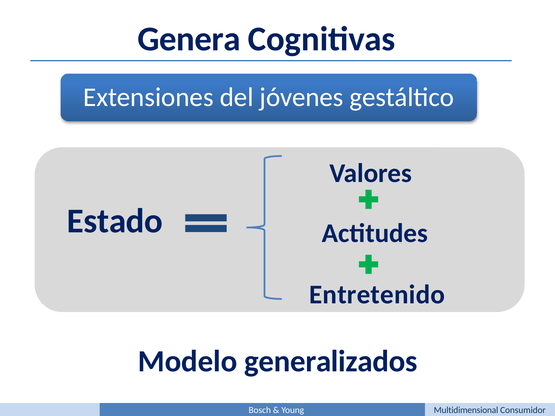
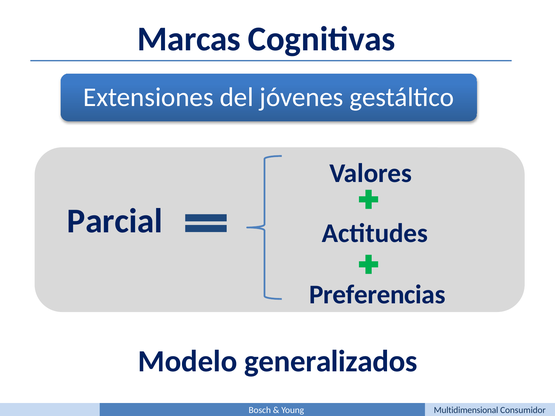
Genera: Genera -> Marcas (189, 39)
Estado: Estado -> Parcial (115, 221)
Entretenido: Entretenido -> Preferencias (377, 295)
